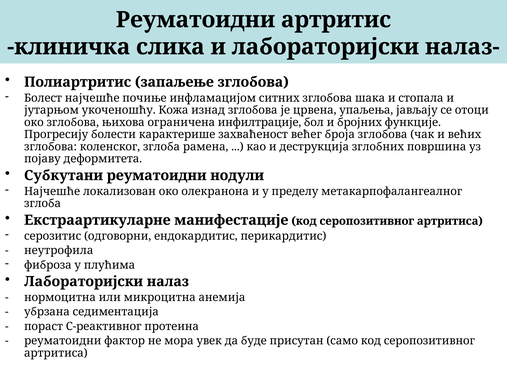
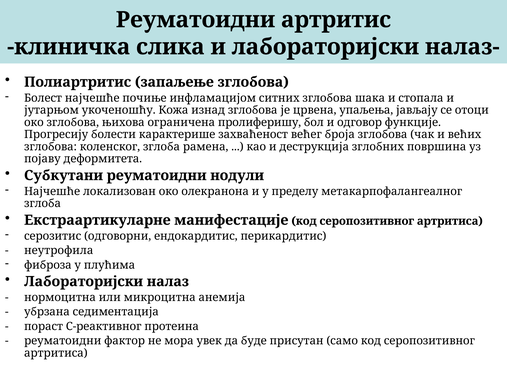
инфилтрације: инфилтрације -> пролиферишу (260, 122)
бројних: бројних -> одговор (360, 122)
